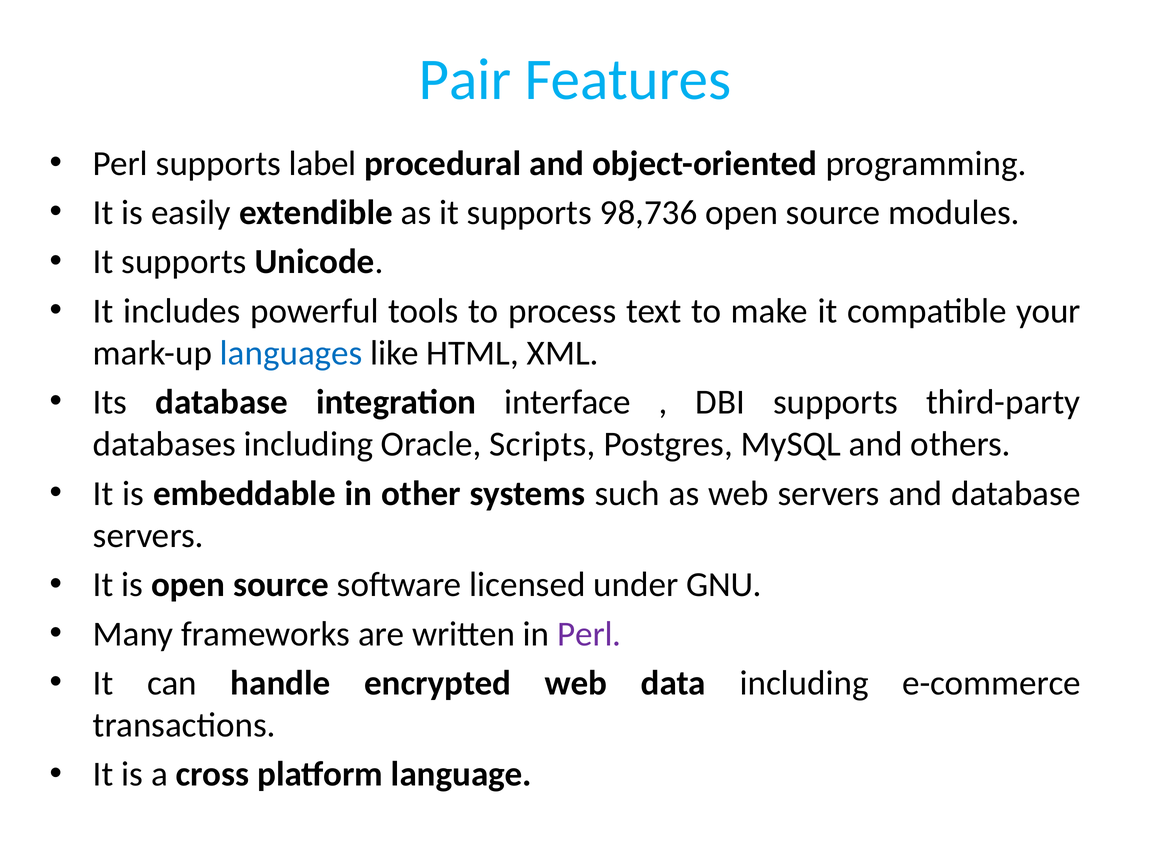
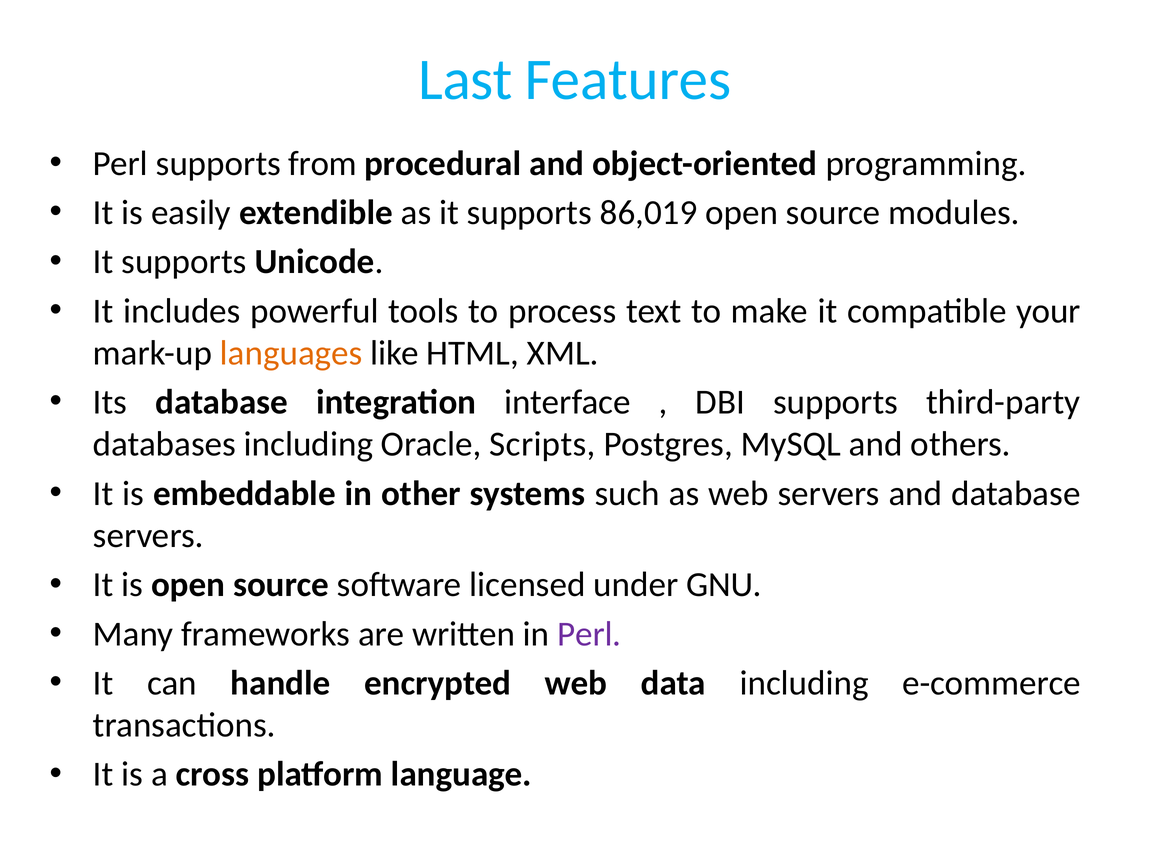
Pair: Pair -> Last (465, 80)
label: label -> from (323, 163)
98,736: 98,736 -> 86,019 (649, 213)
languages colour: blue -> orange (291, 353)
